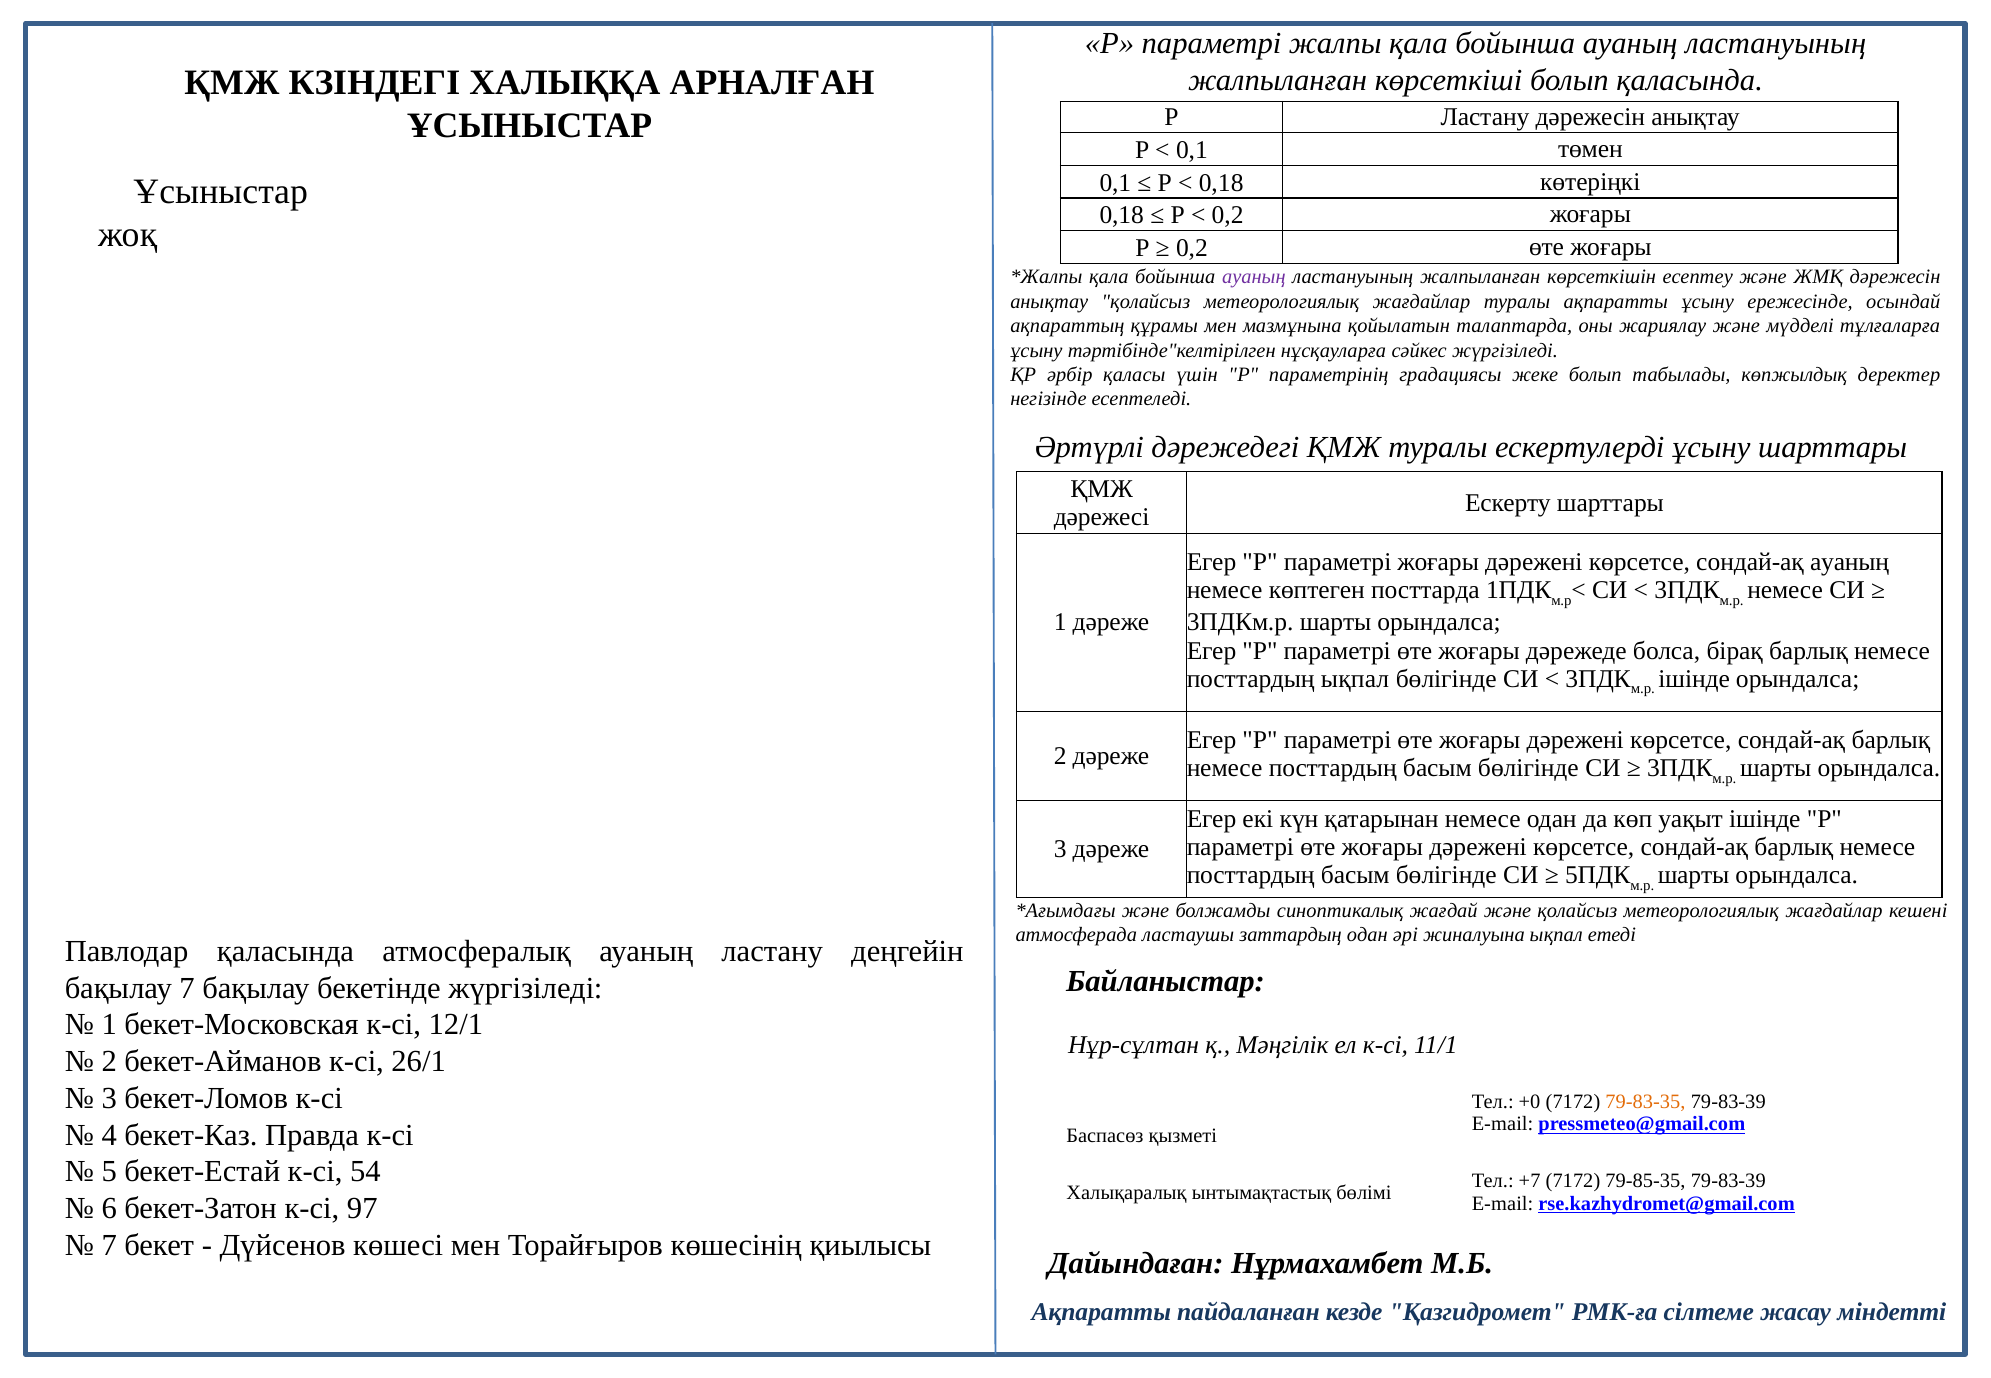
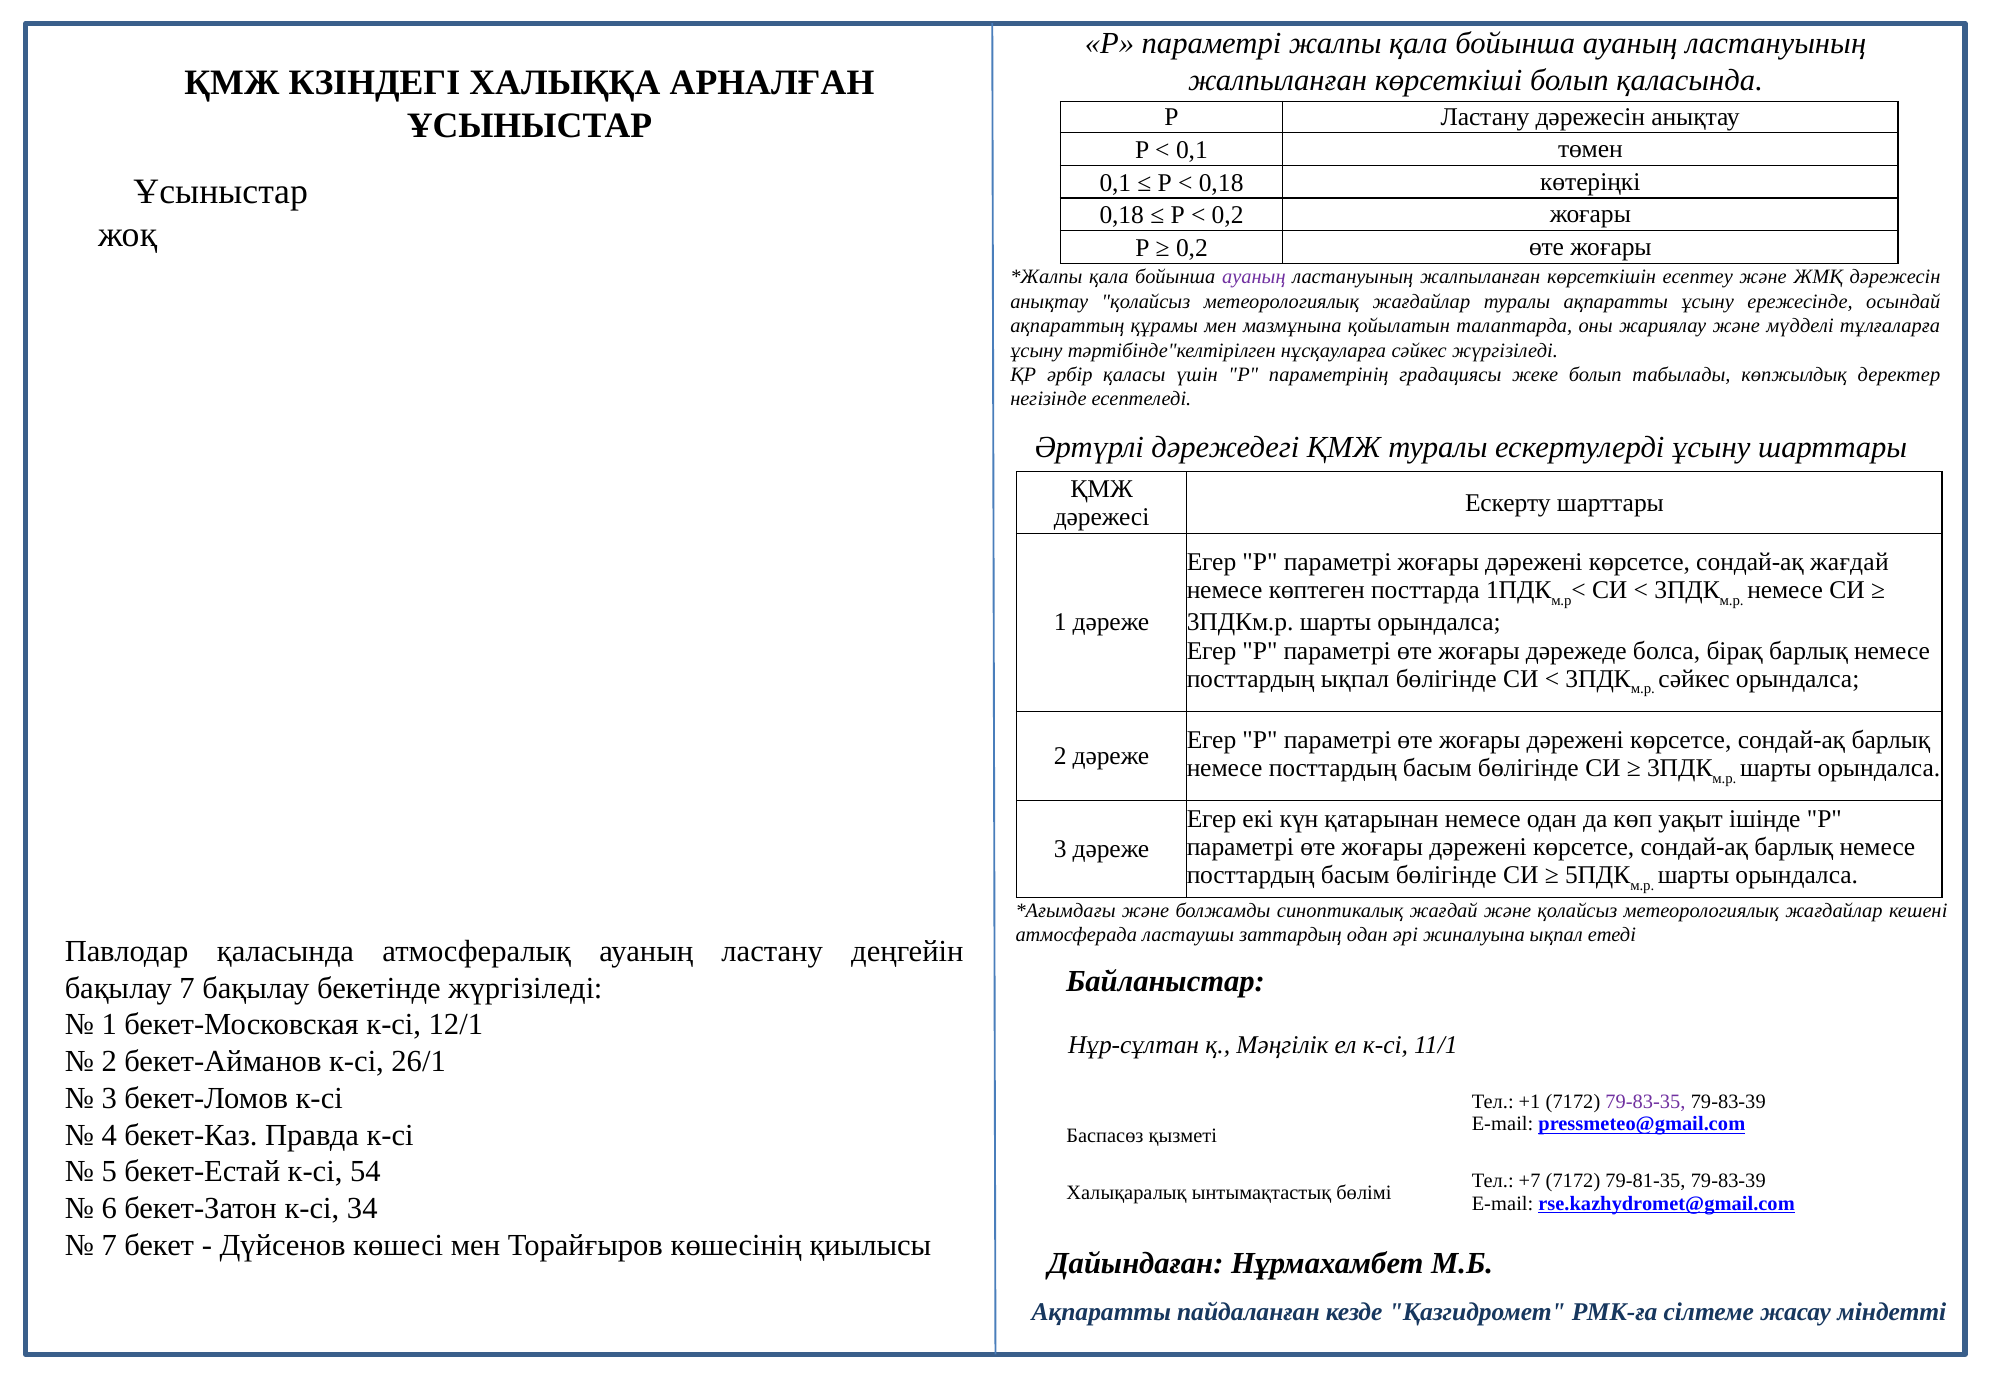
сондай-ақ ауаның: ауаның -> жағдай (1849, 562)
ішінде: ішінде -> сәйкес (1694, 679)
+0: +0 -> +1 (1530, 1102)
79-83-35 colour: orange -> purple (1645, 1102)
79-85-35: 79-85-35 -> 79-81-35 (1645, 1181)
97: 97 -> 34 (362, 1209)
